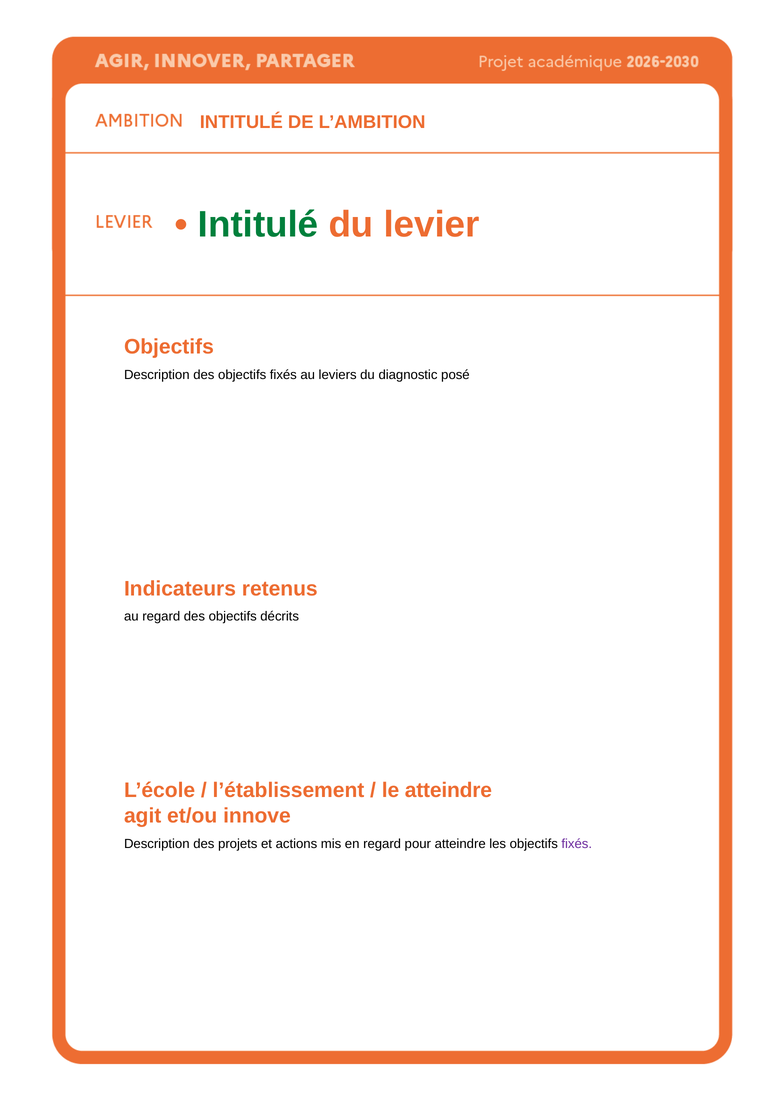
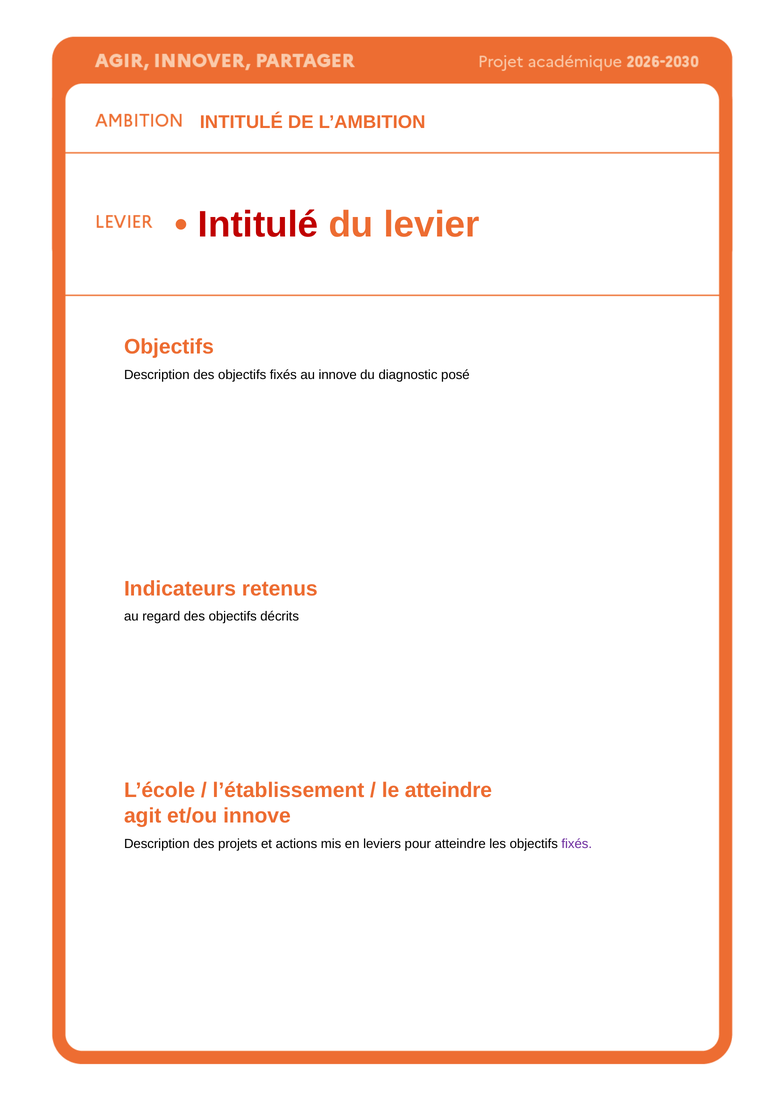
Intitulé colour: green -> red (258, 225)
au leviers: leviers -> innove (338, 375)
en regard: regard -> leviers (382, 844)
